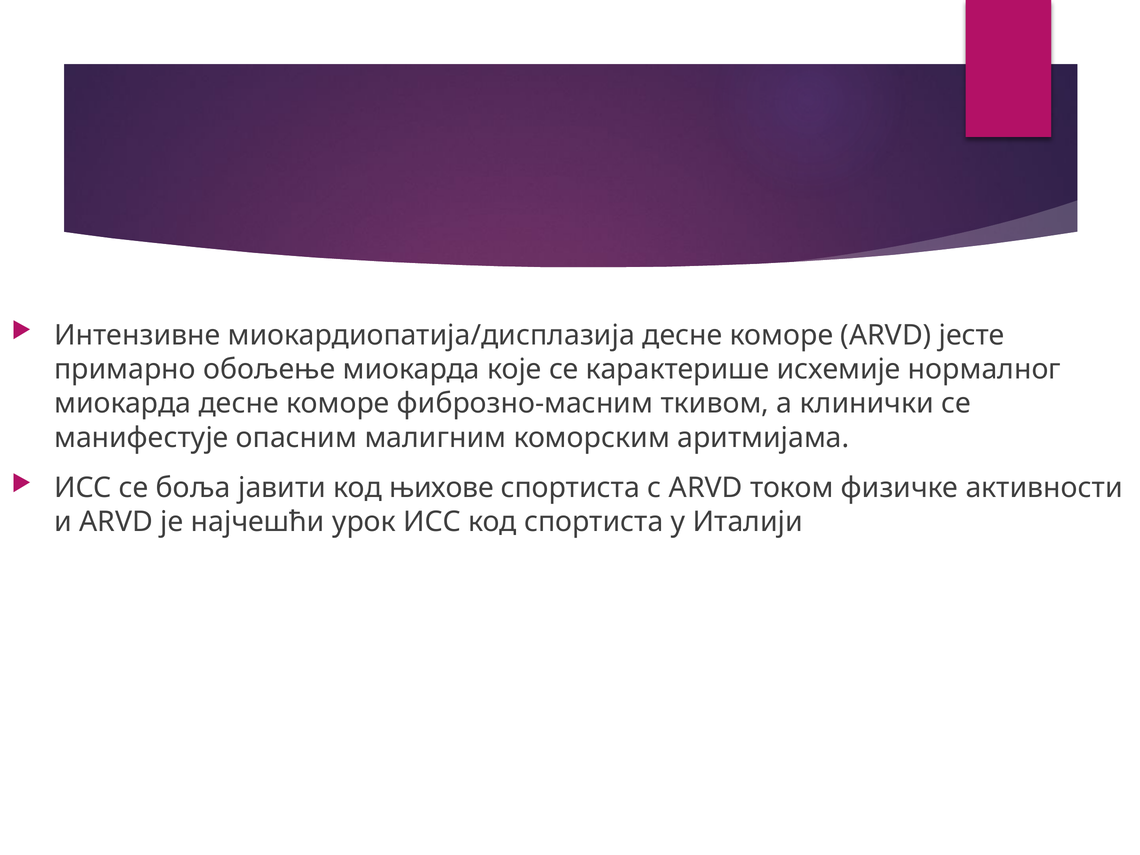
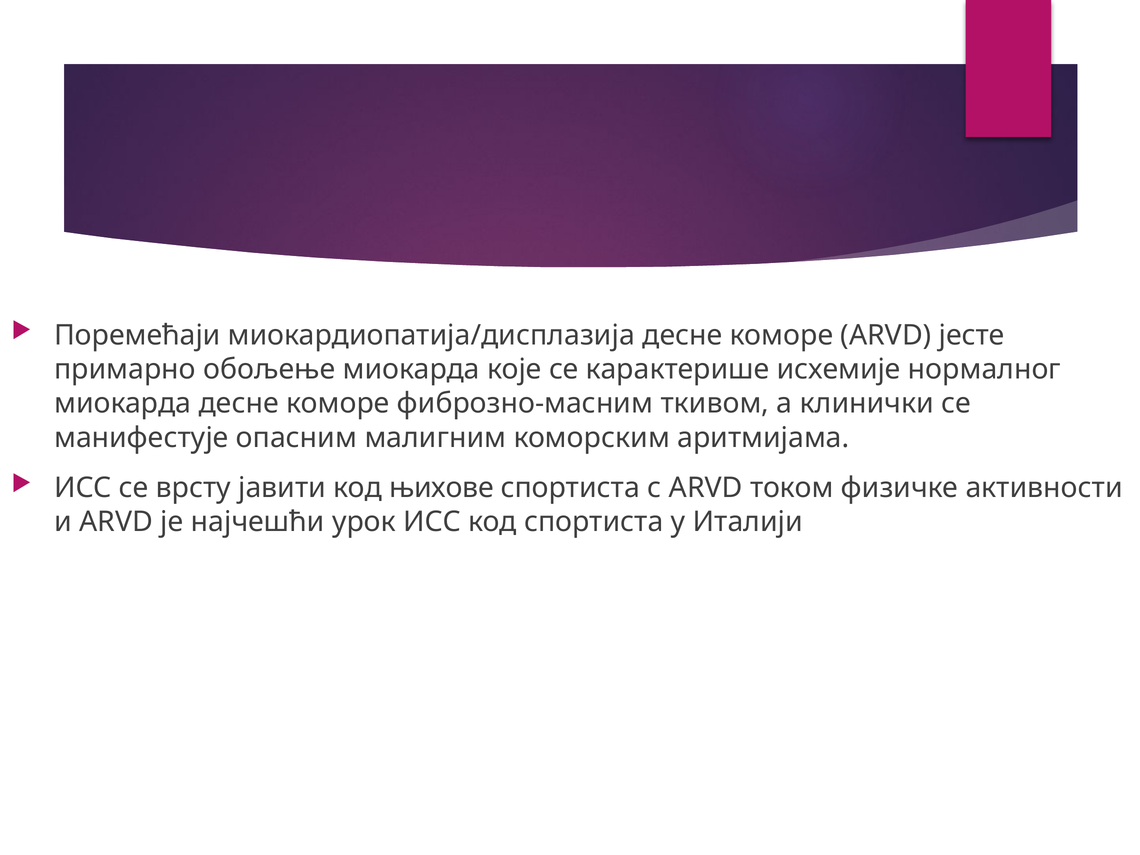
Интензивне: Интензивне -> Поремећаји (137, 335)
боља: боља -> врсту (193, 488)
